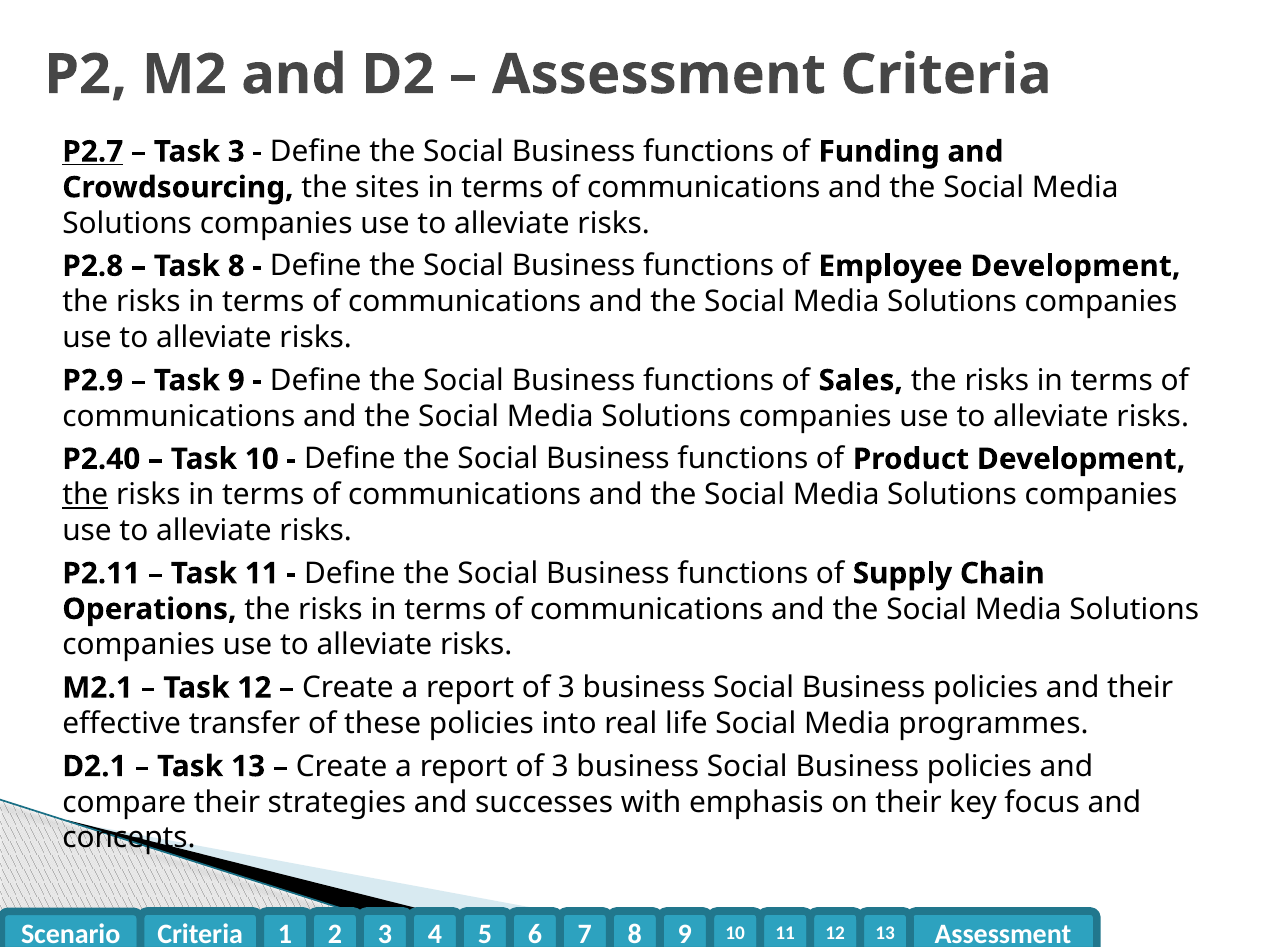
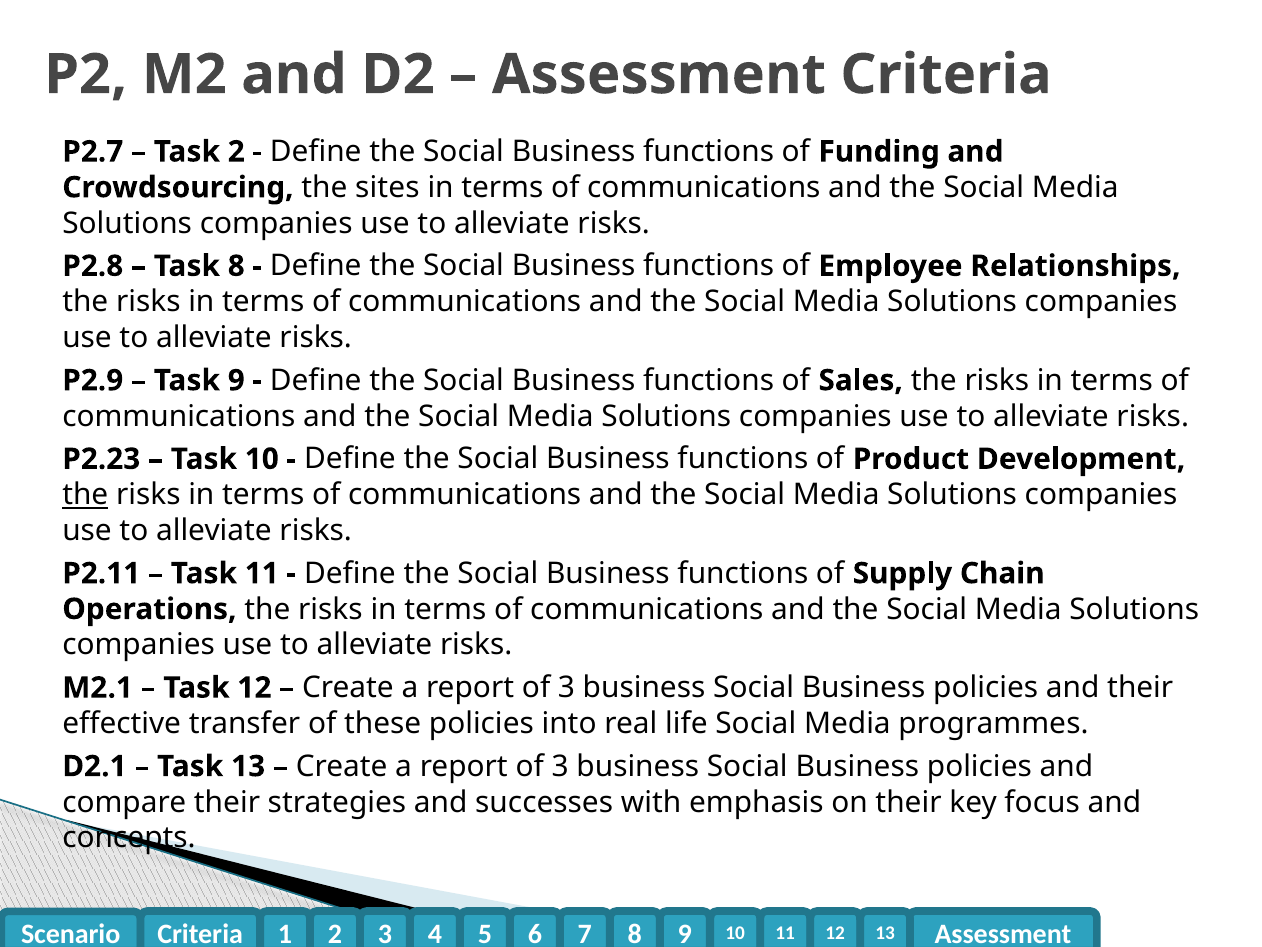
P2.7 underline: present -> none (93, 152)
Task 3: 3 -> 2 (236, 152)
Employee Development: Development -> Relationships (1075, 266)
P2.40: P2.40 -> P2.23 (101, 459)
